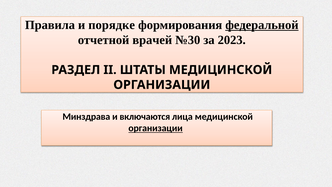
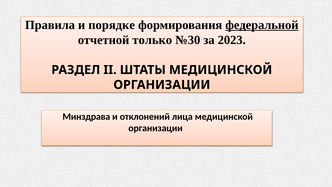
врачей: врачей -> только (152, 40)
включаются: включаются -> отклонений (145, 116)
организации underline: present -> none (156, 128)
